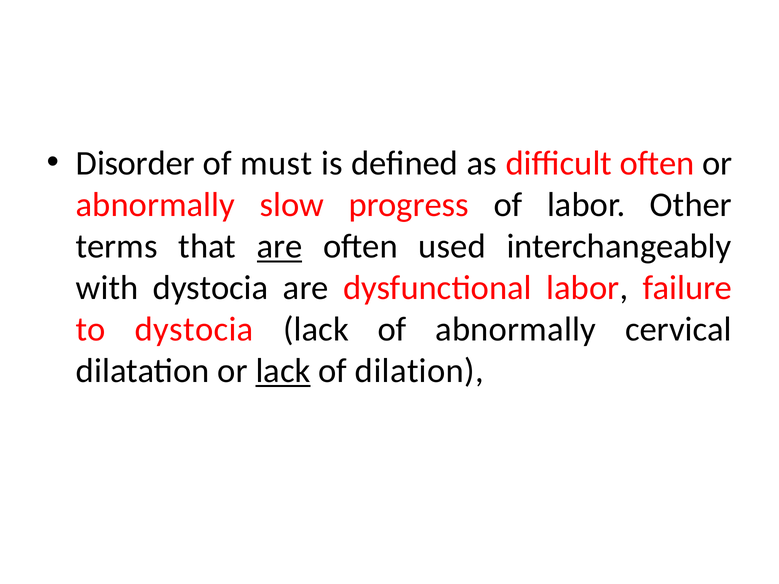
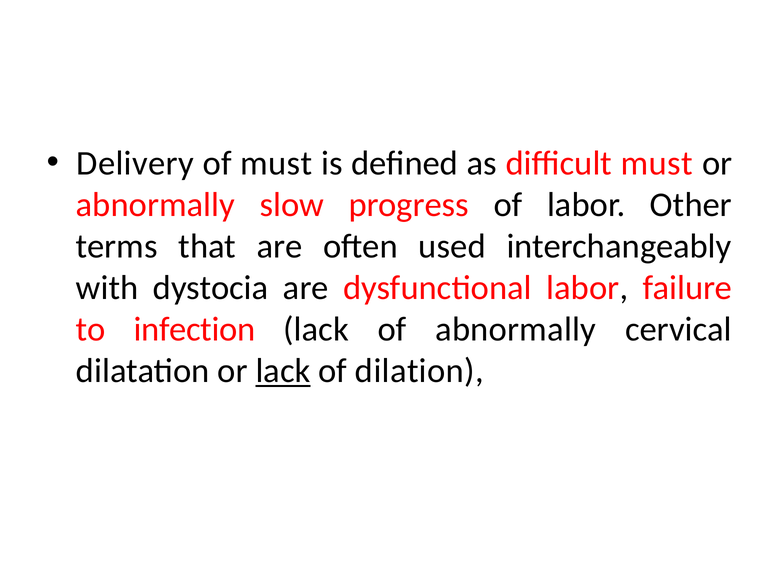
Disorder: Disorder -> Delivery (135, 163)
difficult often: often -> must (657, 163)
are underline: present -> none (280, 247)
to dystocia: dystocia -> infection (195, 330)
